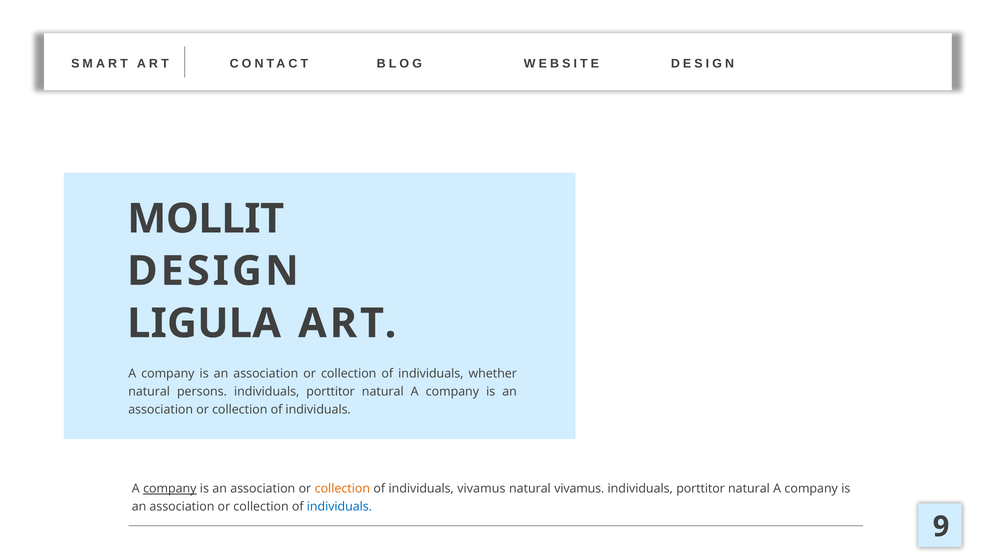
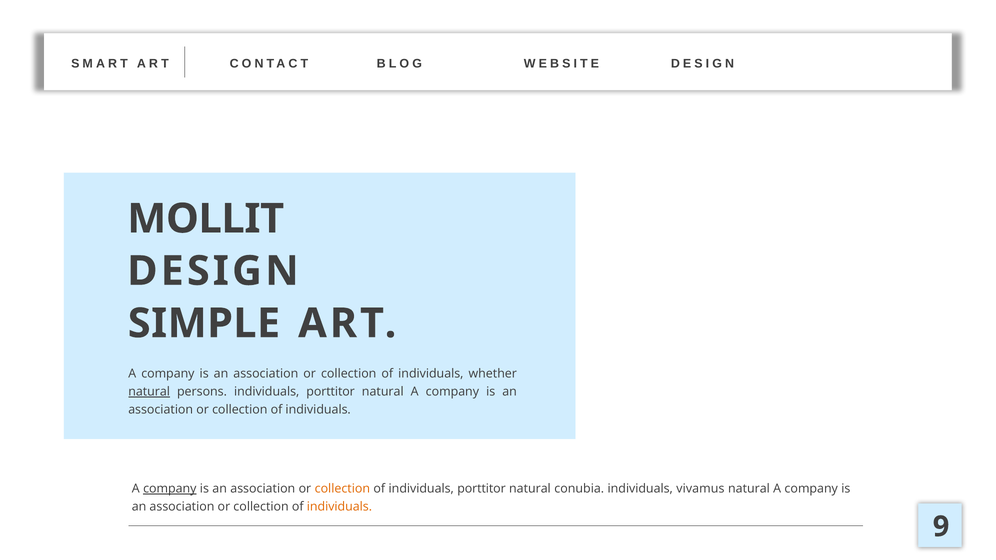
LIGULA: LIGULA -> SIMPLE (204, 324)
natural underline: none -> present (149, 392)
of individuals vivamus: vivamus -> porttitor (481, 489)
natural vivamus: vivamus -> conubia (579, 489)
porttitor: porttitor -> vivamus (700, 489)
individuals colour: blue -> orange (339, 507)
